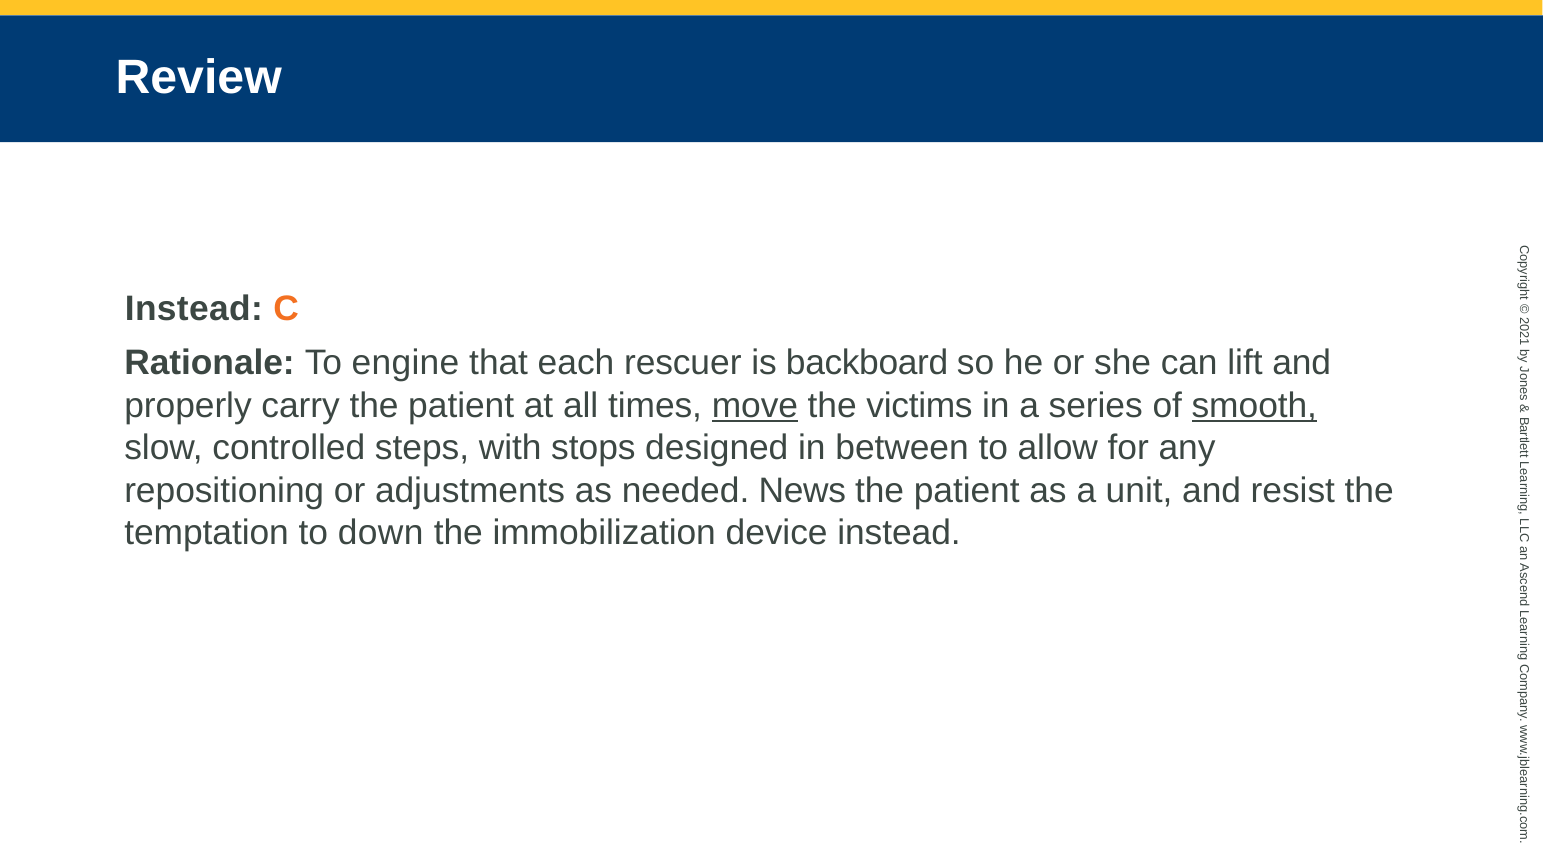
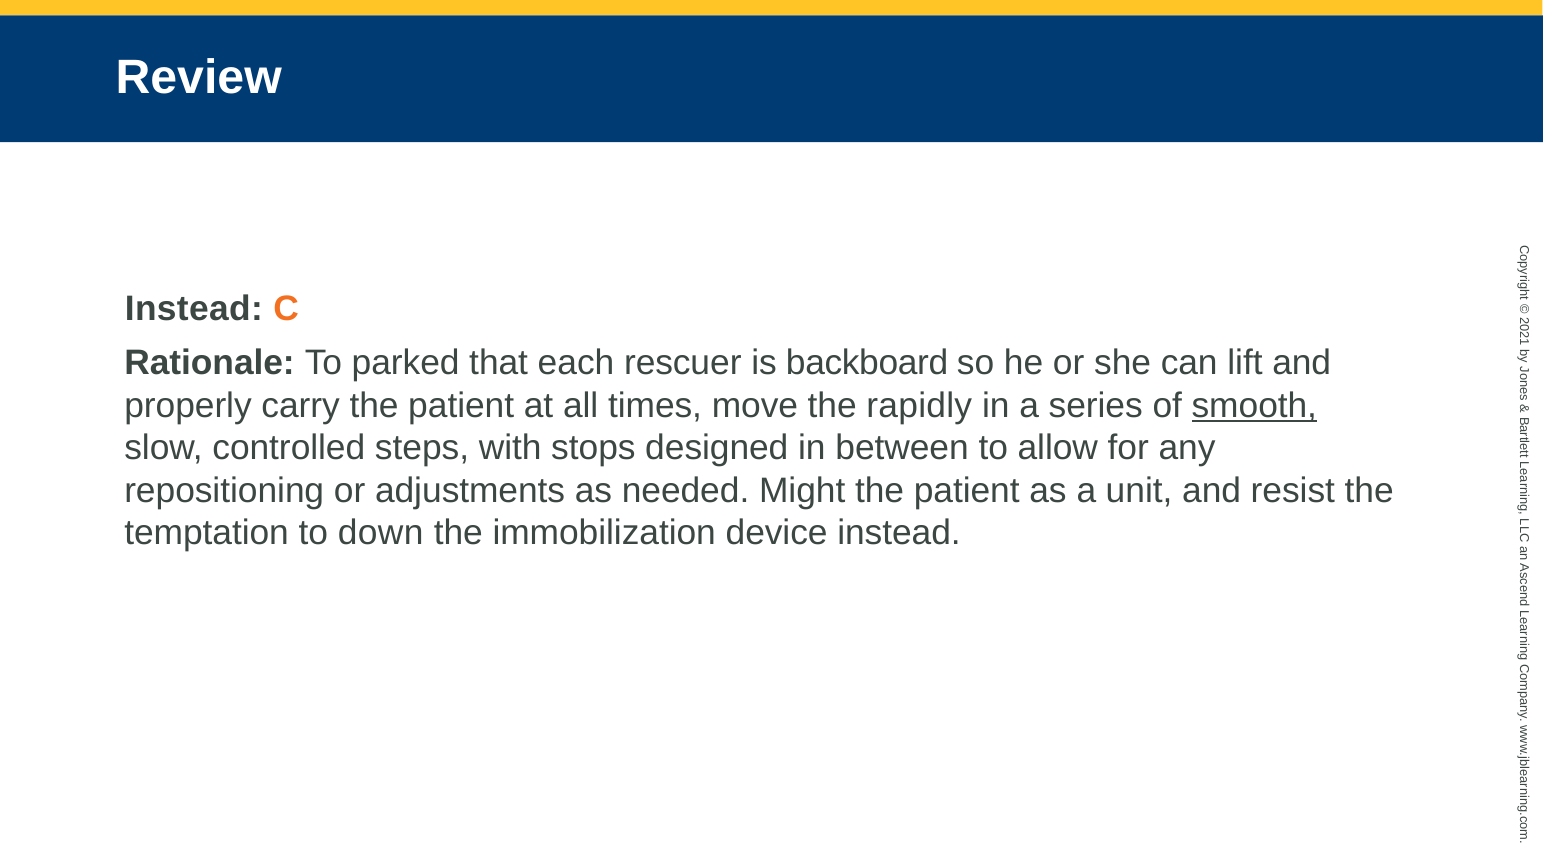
engine: engine -> parked (406, 363)
move underline: present -> none (755, 406)
victims: victims -> rapidly (919, 406)
News: News -> Might (802, 490)
